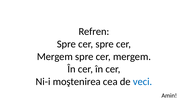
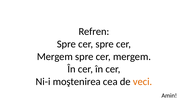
veci colour: blue -> orange (143, 81)
